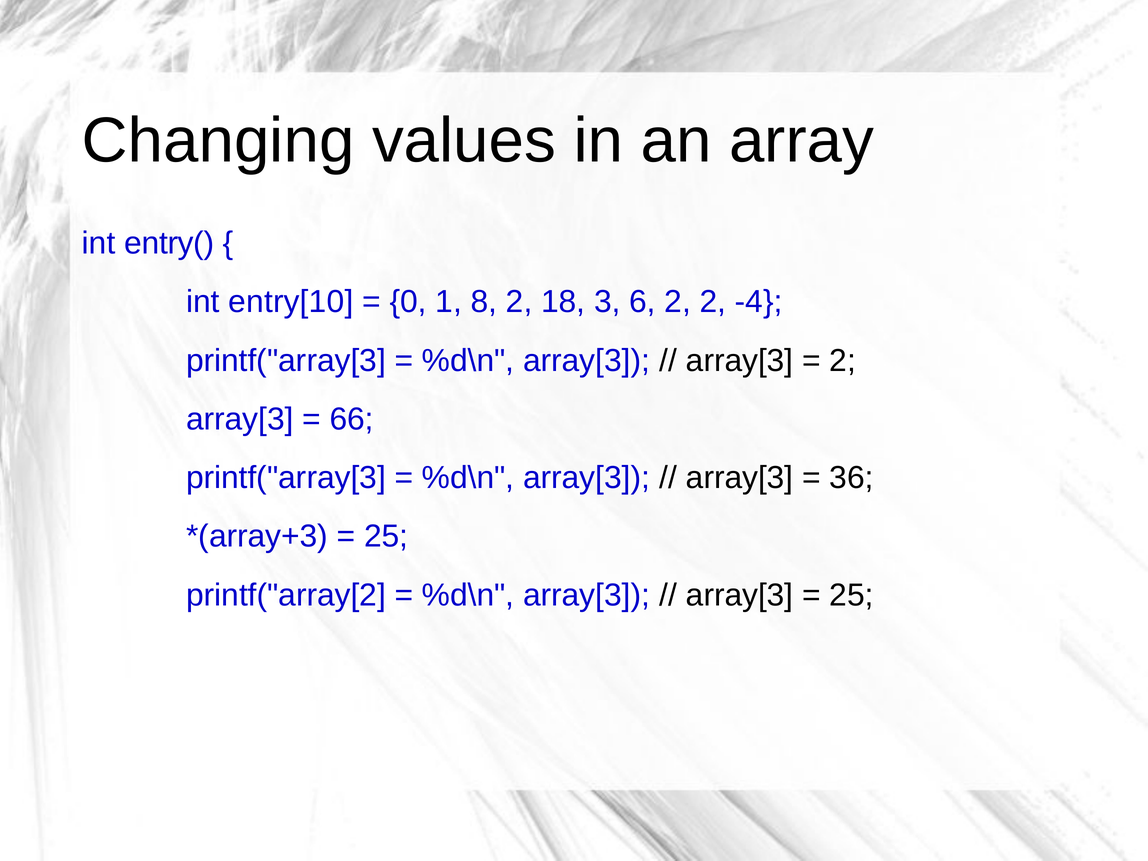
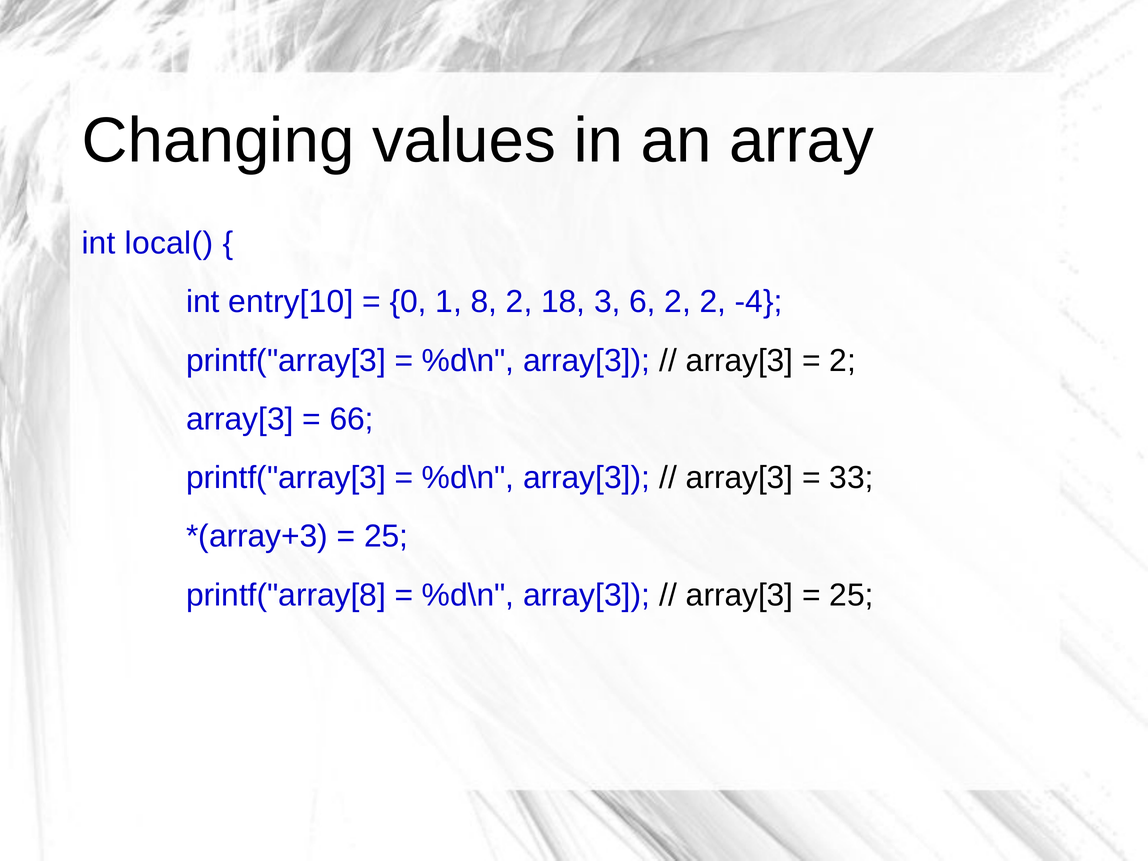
entry(: entry( -> local( (169, 243)
36: 36 -> 33 (852, 478)
printf("array[2: printf("array[2 -> printf("array[8 (286, 595)
